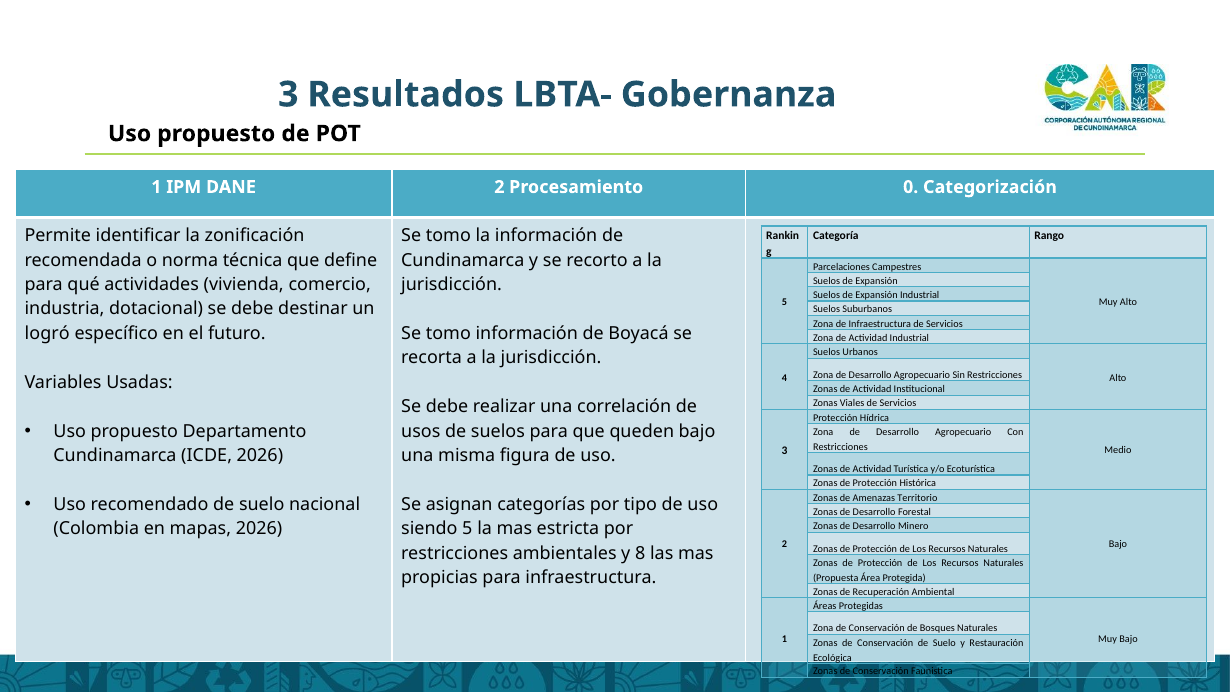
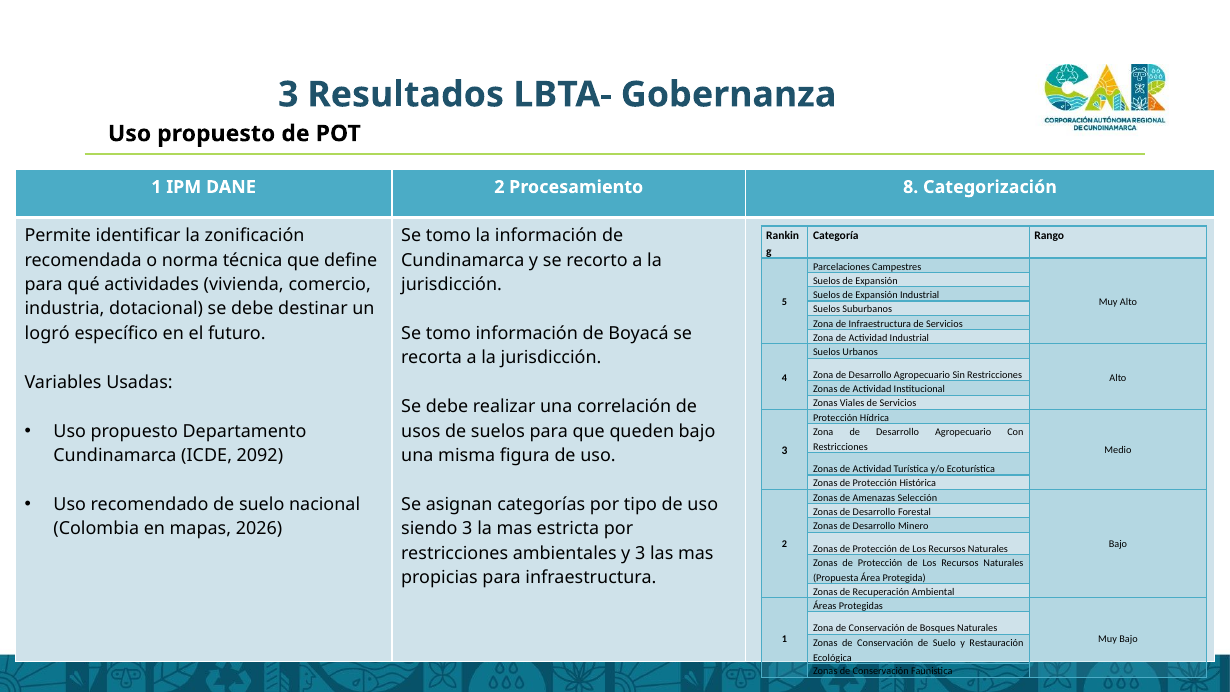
0: 0 -> 8 (911, 187)
ICDE 2026: 2026 -> 2092 (260, 456)
Territorio: Territorio -> Selección (917, 498)
siendo 5: 5 -> 3 (467, 529)
y 8: 8 -> 3 (640, 553)
